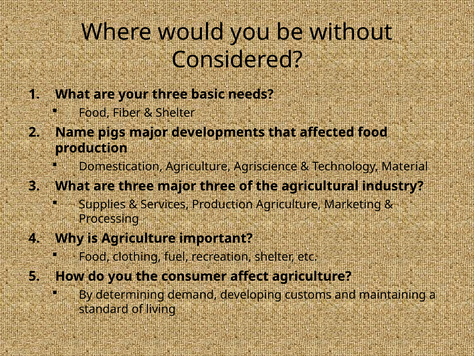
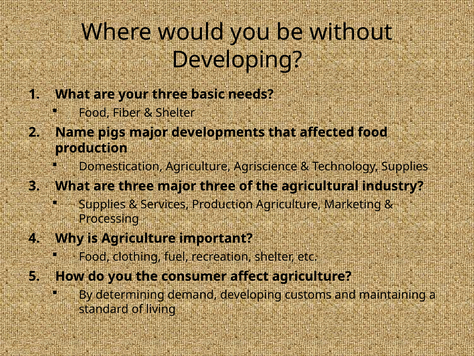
Considered: Considered -> Developing (237, 60)
Technology Material: Material -> Supplies (405, 167)
